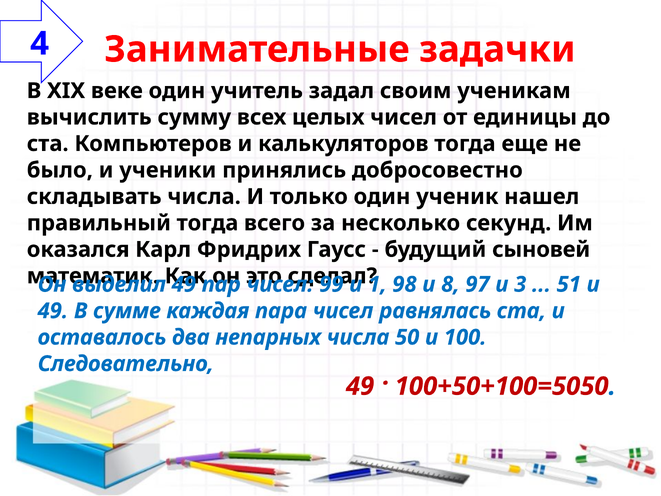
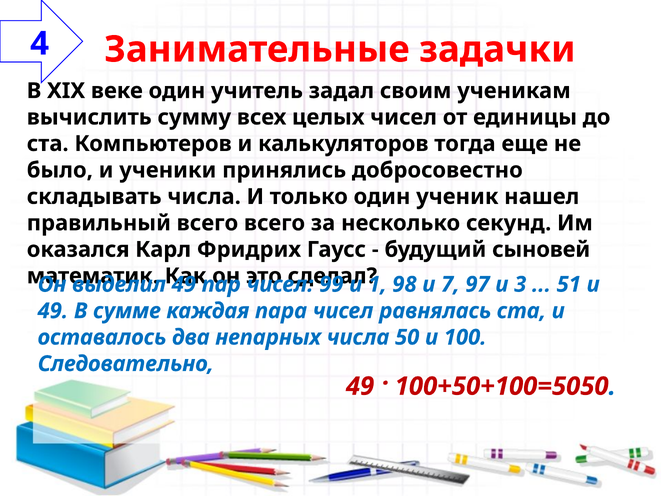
правильный тогда: тогда -> всего (207, 223)
8: 8 -> 7 (450, 284)
